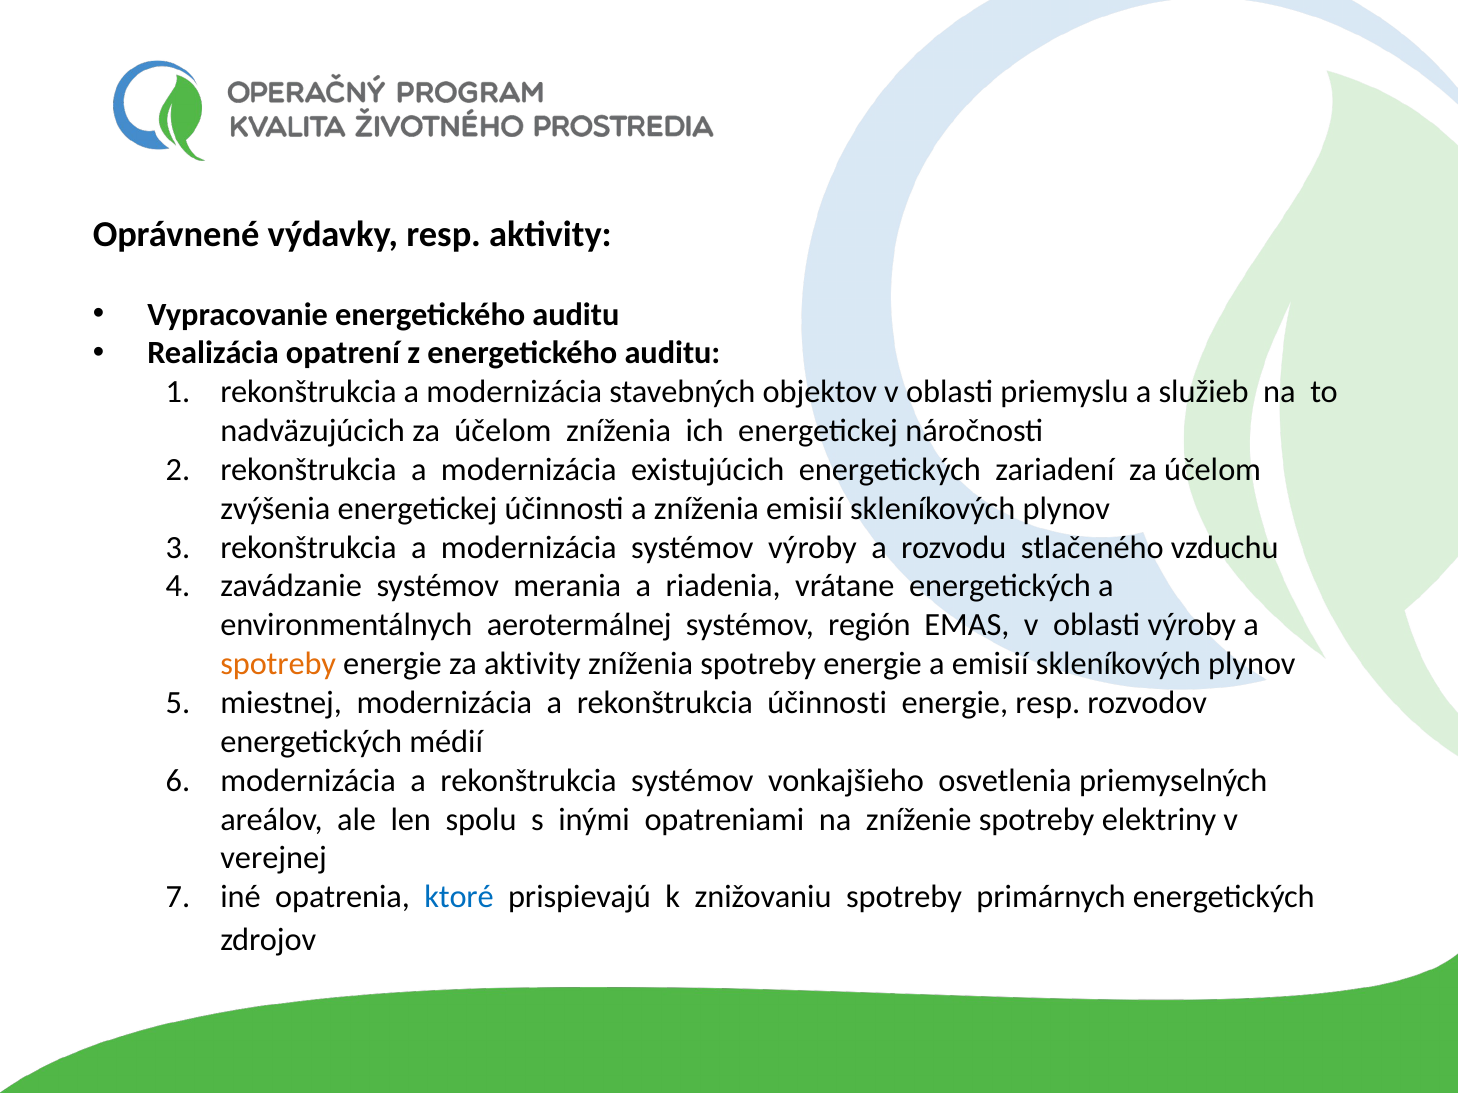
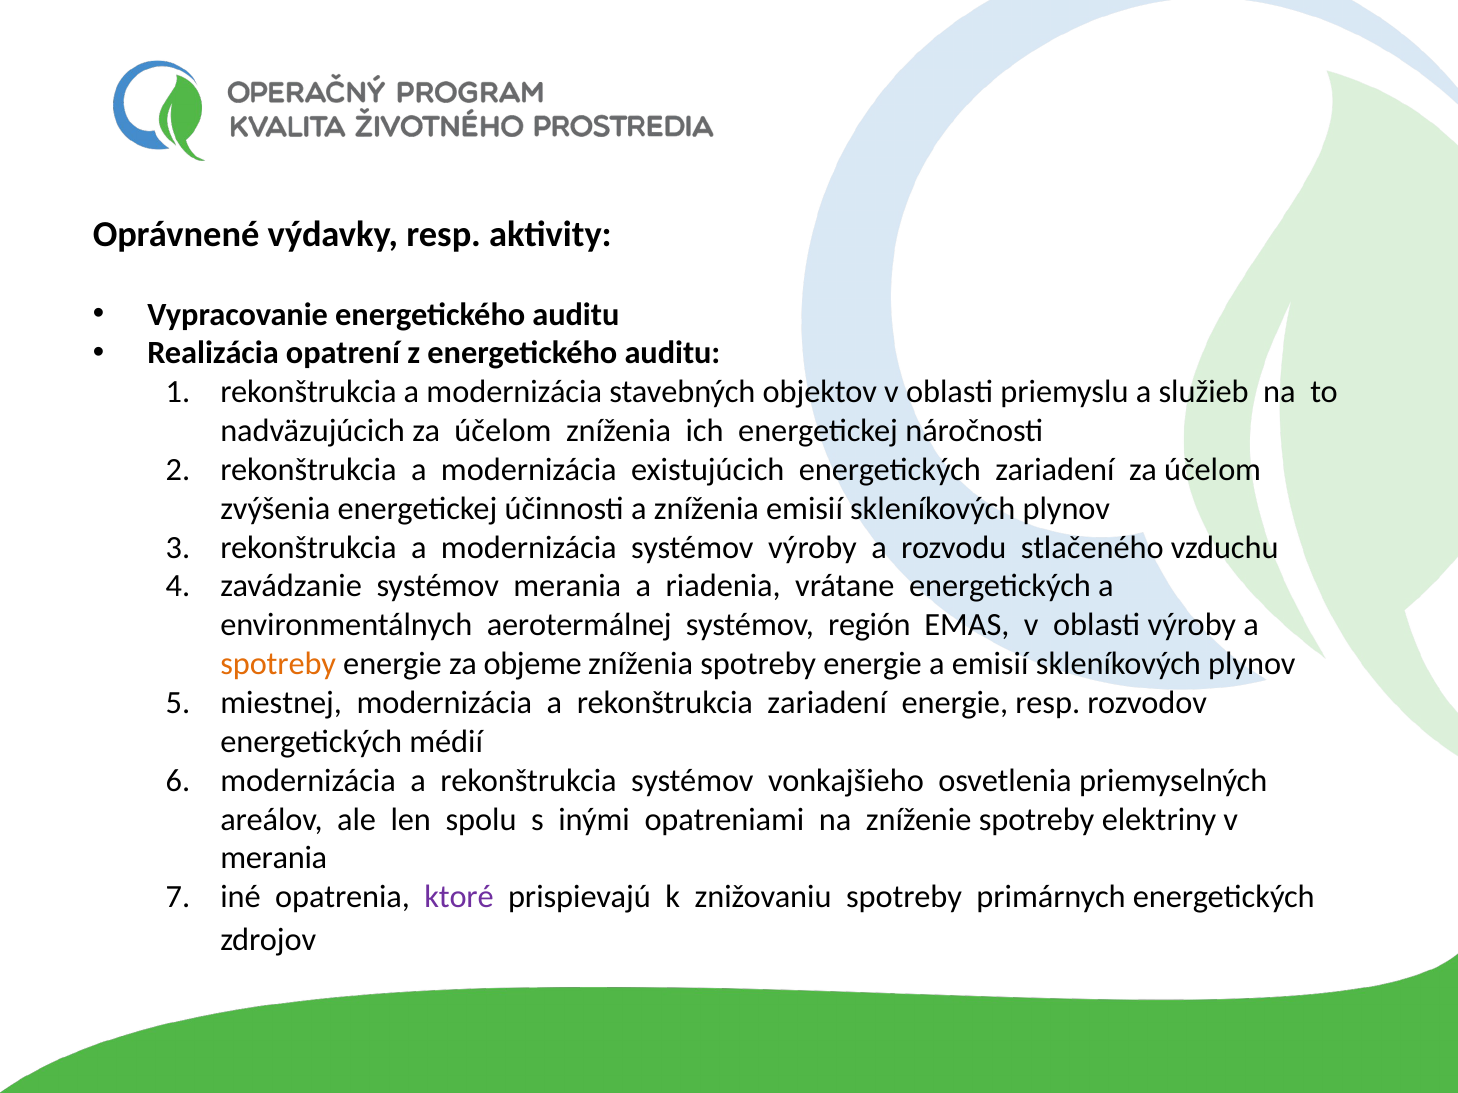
za aktivity: aktivity -> objeme (533, 664)
rekonštrukcia účinnosti: účinnosti -> zariadení (827, 703)
verejnej: verejnej -> merania (274, 859)
ktoré colour: blue -> purple (459, 897)
